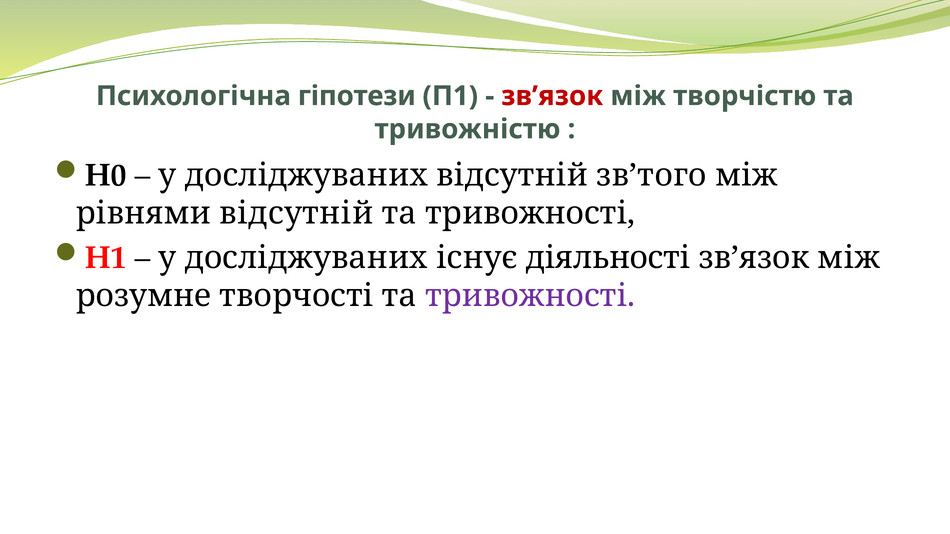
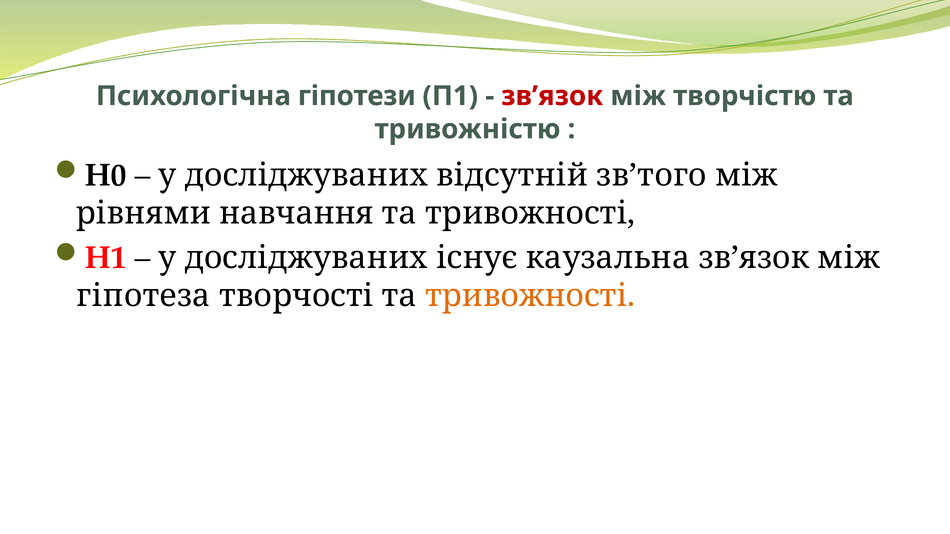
рівнями відсутній: відсутній -> навчання (297, 214)
діяльності: діяльності -> каузальна (608, 258)
розумне: розумне -> гіпотеза (143, 296)
тривожності colour: purple -> orange (530, 296)
